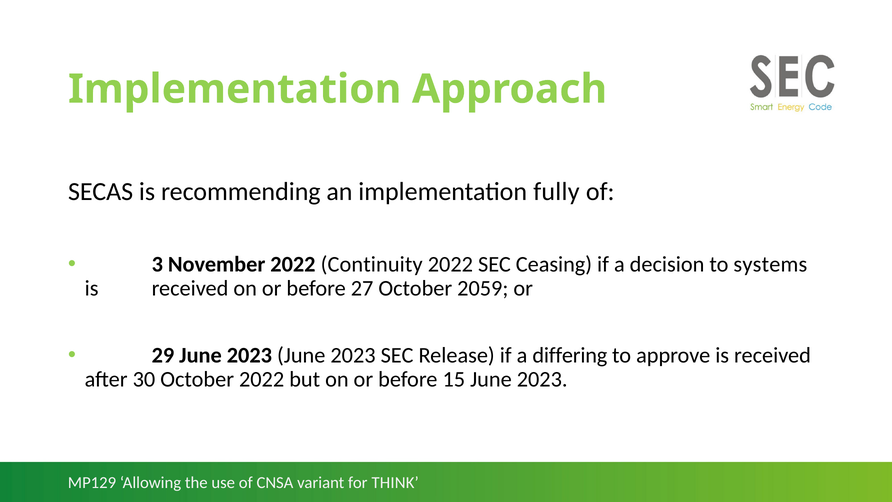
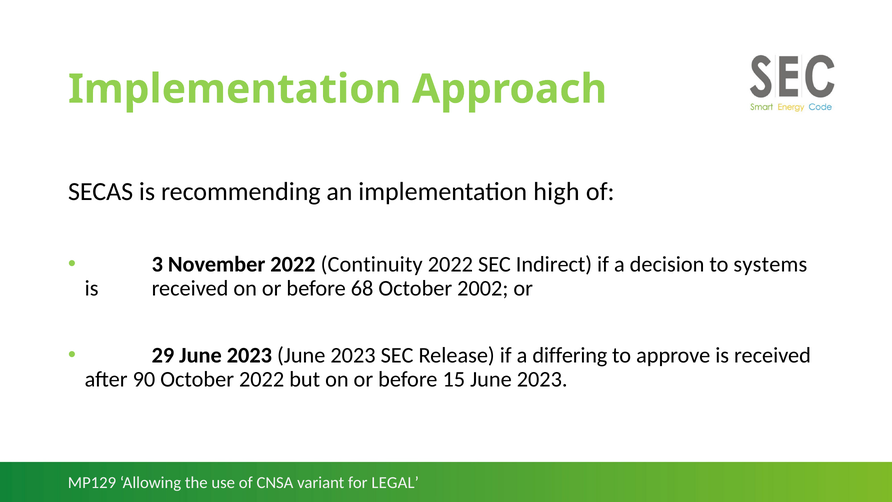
fully: fully -> high (556, 191)
Ceasing: Ceasing -> Indirect (554, 264)
27: 27 -> 68 (362, 288)
2059: 2059 -> 2002 (483, 288)
30: 30 -> 90 (144, 379)
THINK: THINK -> LEGAL (395, 482)
